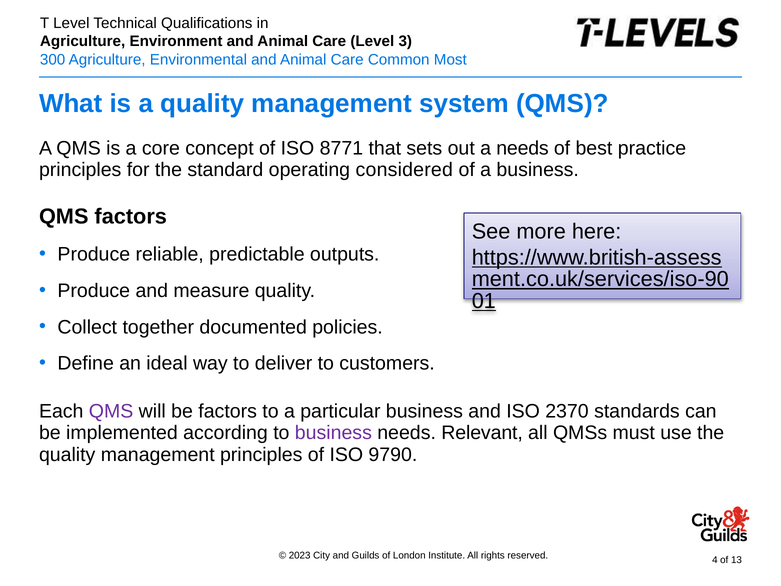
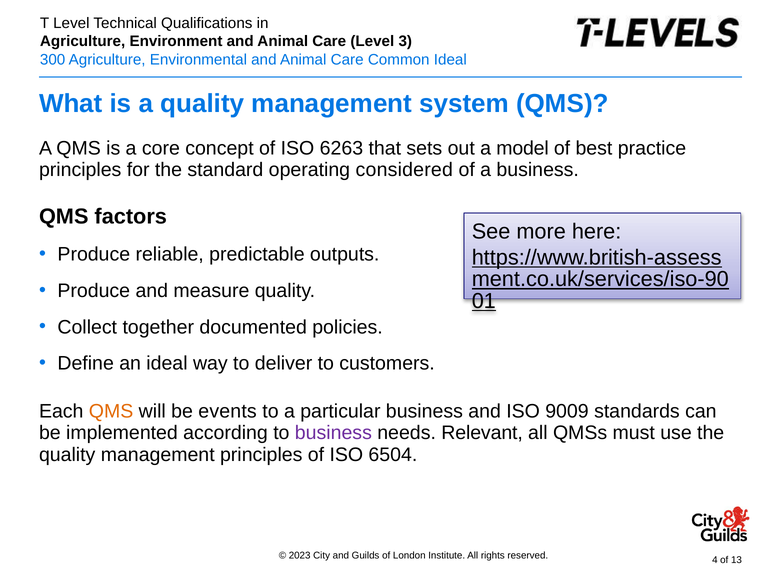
Most: Most -> Ideal (450, 60)
8771: 8771 -> 6263 (341, 148)
a needs: needs -> model (523, 148)
QMS colour: purple -> orange (111, 411)
be factors: factors -> events (228, 411)
2370: 2370 -> 9009 (567, 411)
9790: 9790 -> 6504 (393, 455)
